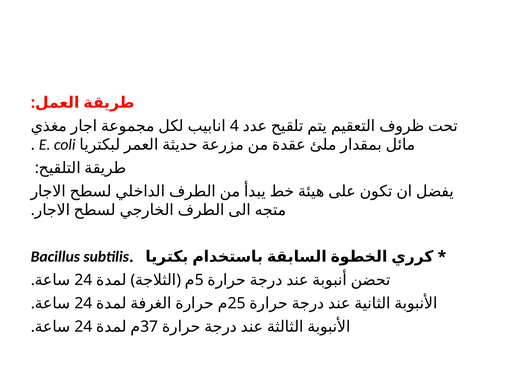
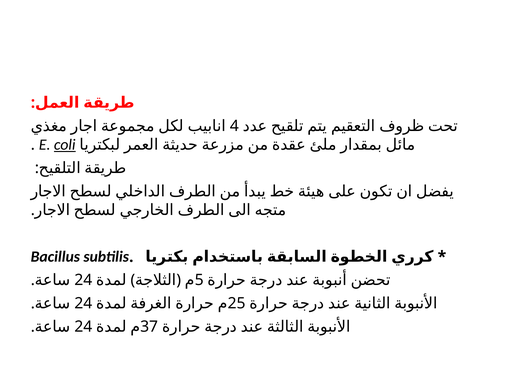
coli underline: none -> present (65, 145)
